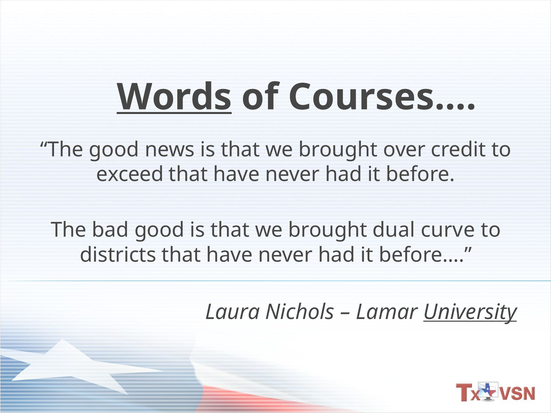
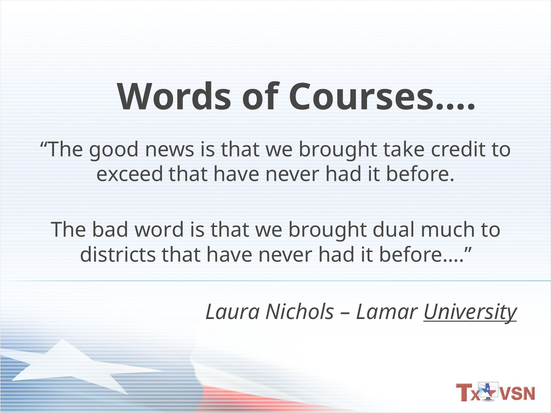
Words underline: present -> none (174, 97)
over: over -> take (404, 150)
bad good: good -> word (159, 230)
curve: curve -> much (448, 230)
